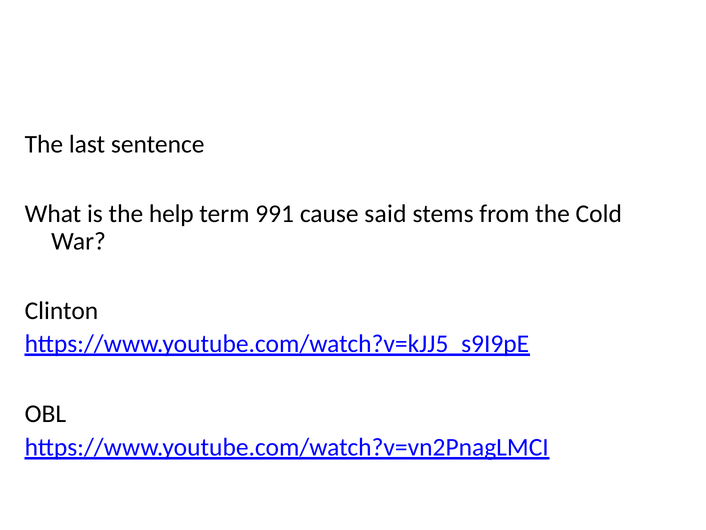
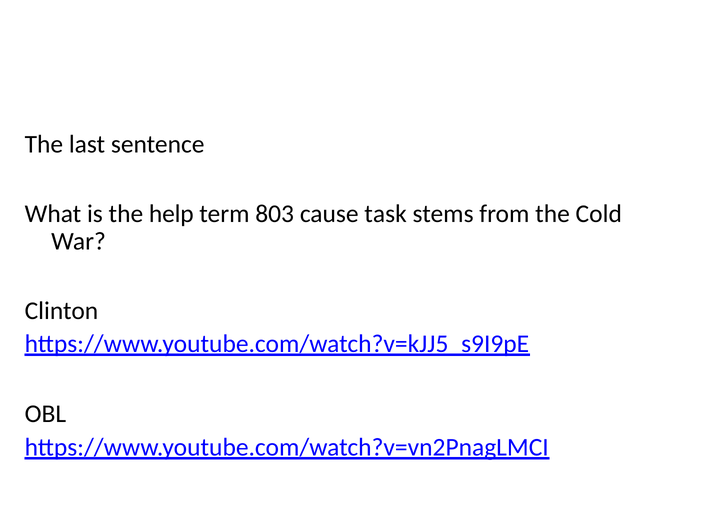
991: 991 -> 803 (275, 214)
said: said -> task (386, 214)
